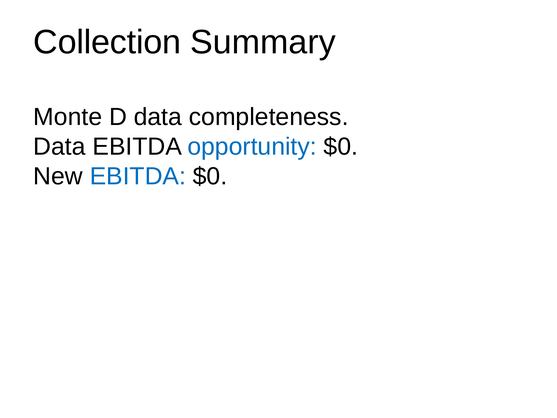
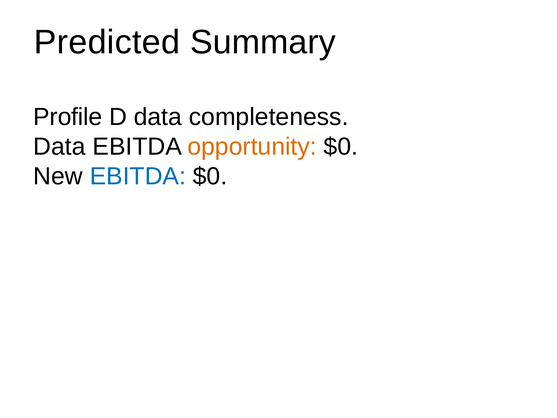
Collection: Collection -> Predicted (107, 42)
Monte: Monte -> Profile (68, 117)
opportunity colour: blue -> orange (252, 147)
